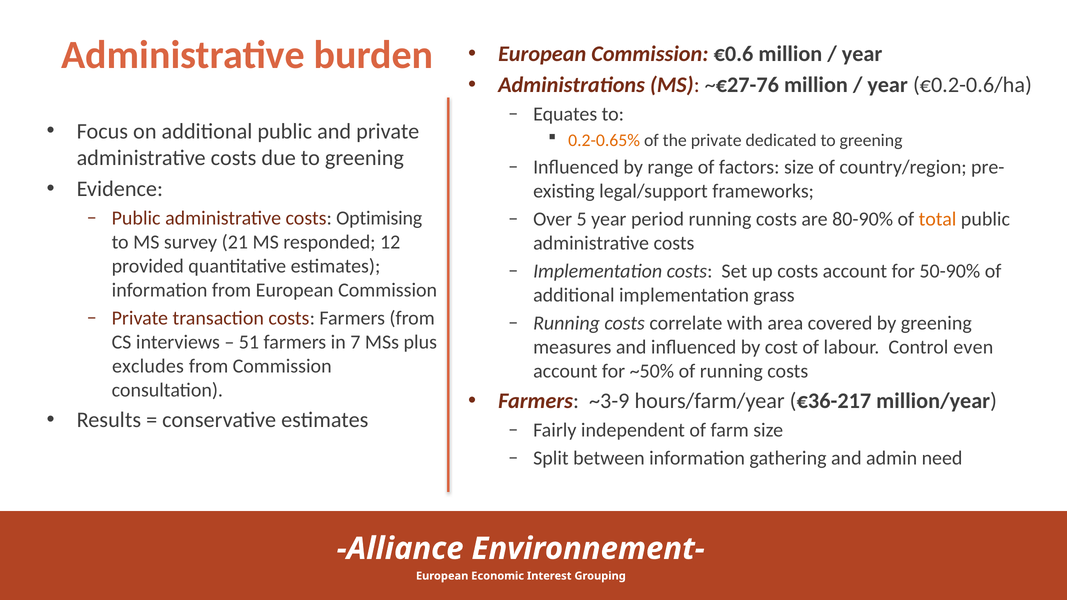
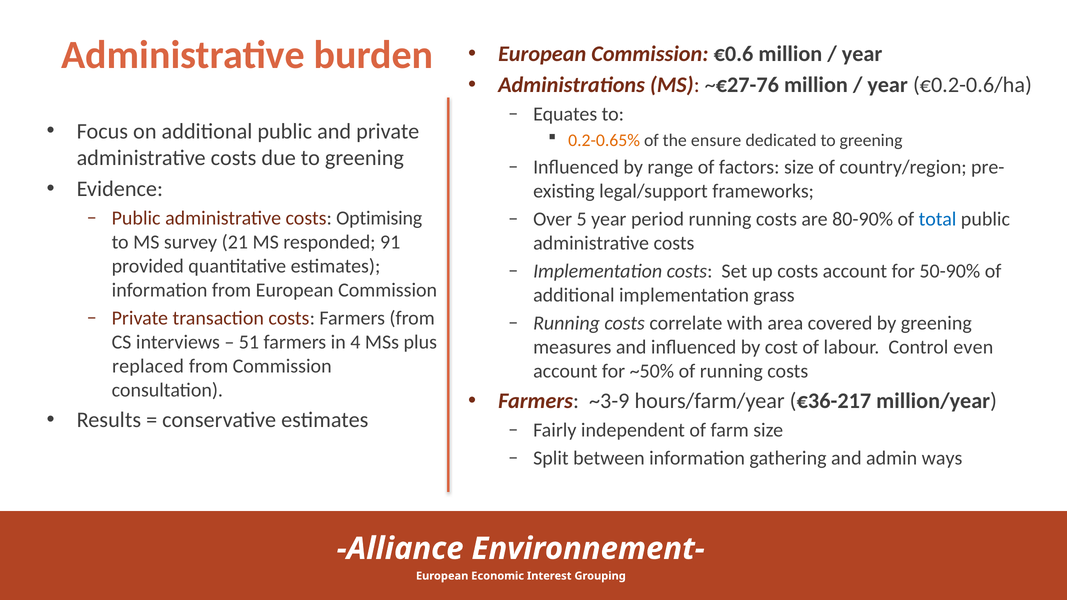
the private: private -> ensure (716, 140)
total colour: orange -> blue (938, 219)
12: 12 -> 91 (390, 242)
7: 7 -> 4 (355, 342)
excludes: excludes -> replaced (148, 366)
need: need -> ways (942, 458)
